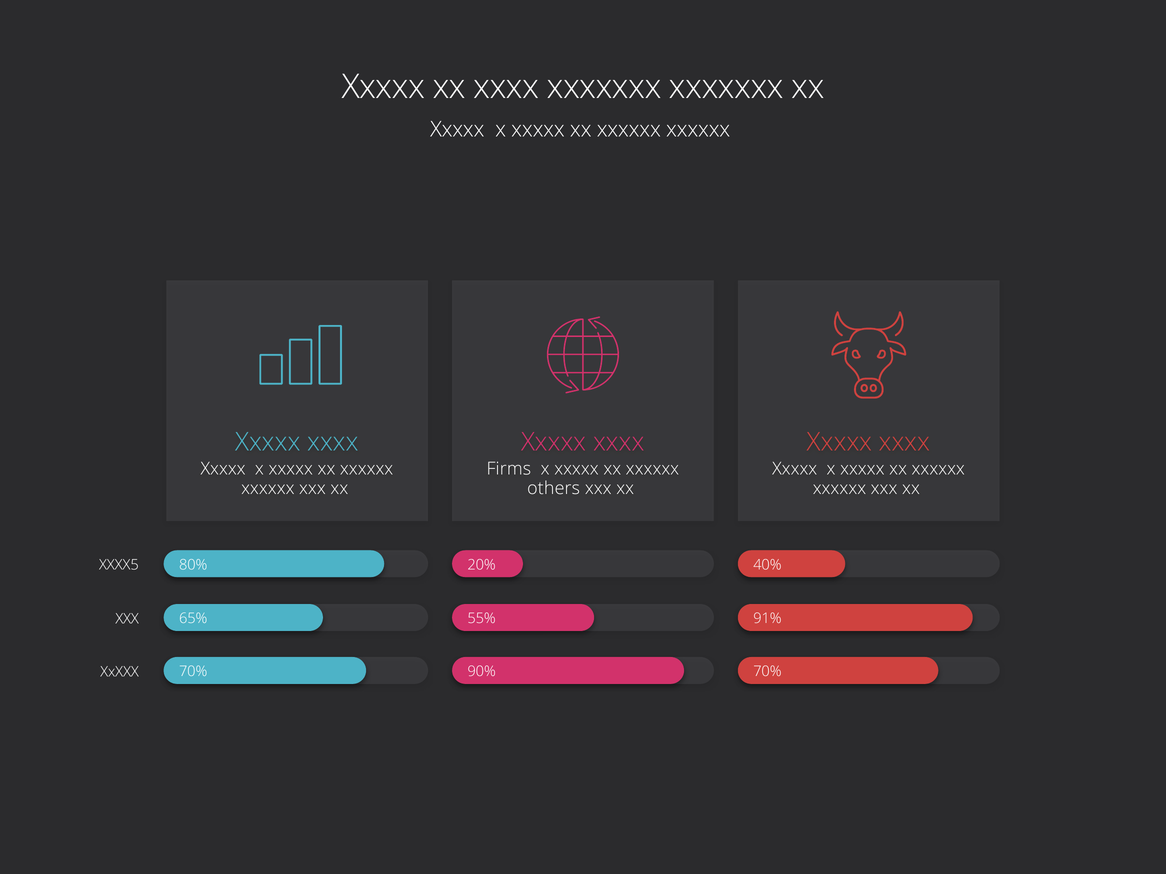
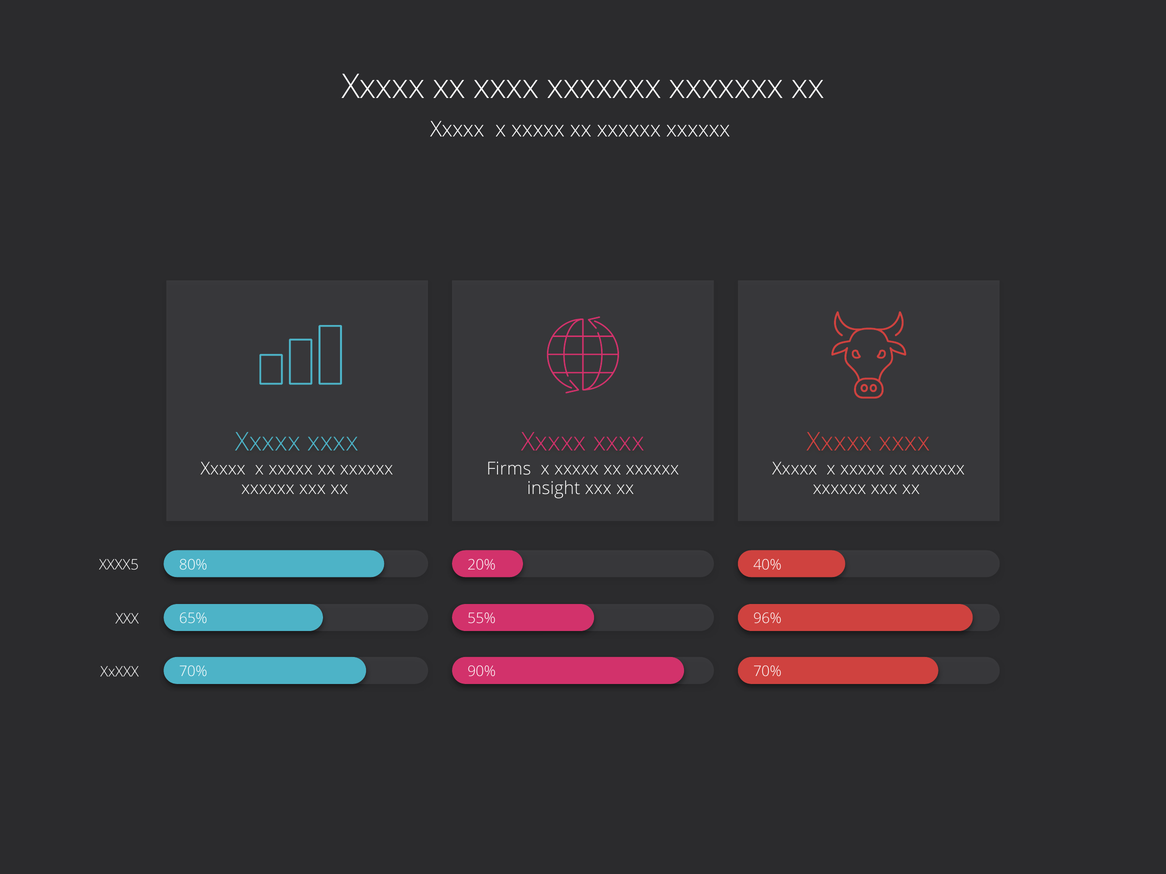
others: others -> insight (554, 488)
91%: 91% -> 96% (767, 619)
